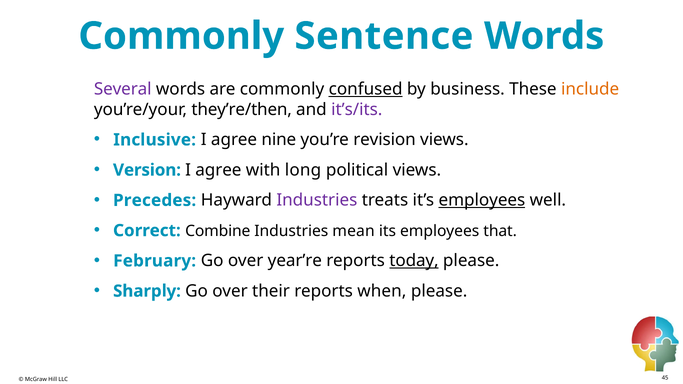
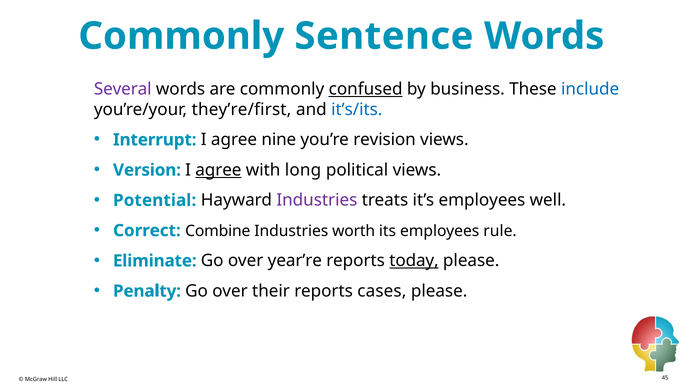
include colour: orange -> blue (590, 89)
they’re/then: they’re/then -> they’re/first (241, 110)
it’s/its colour: purple -> blue (357, 110)
Inclusive: Inclusive -> Interrupt (155, 140)
agree underline: none -> present (218, 170)
Precedes: Precedes -> Potential (155, 200)
employees underline: present -> none (482, 200)
mean: mean -> worth (354, 231)
that: that -> rule (500, 231)
February: February -> Eliminate (155, 261)
Sharply: Sharply -> Penalty (147, 291)
when: when -> cases (382, 291)
